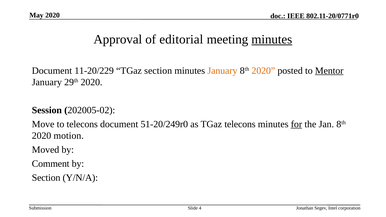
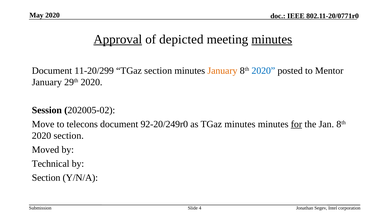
Approval underline: none -> present (118, 39)
editorial: editorial -> depicted (181, 39)
11-20/229: 11-20/229 -> 11-20/299 (94, 71)
2020 colour: orange -> blue (263, 71)
Mentor underline: present -> none (329, 71)
51-20/249r0: 51-20/249r0 -> 92-20/249r0 (164, 124)
TGaz telecons: telecons -> minutes (240, 124)
2020 motion: motion -> section (69, 136)
Comment: Comment -> Technical (51, 164)
